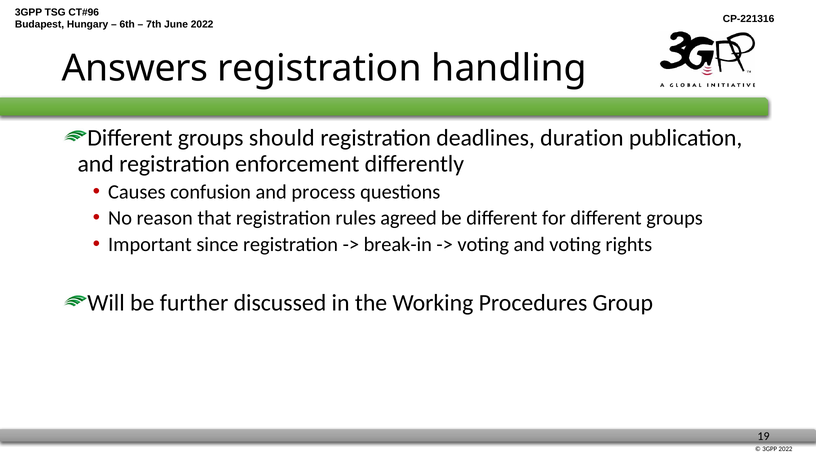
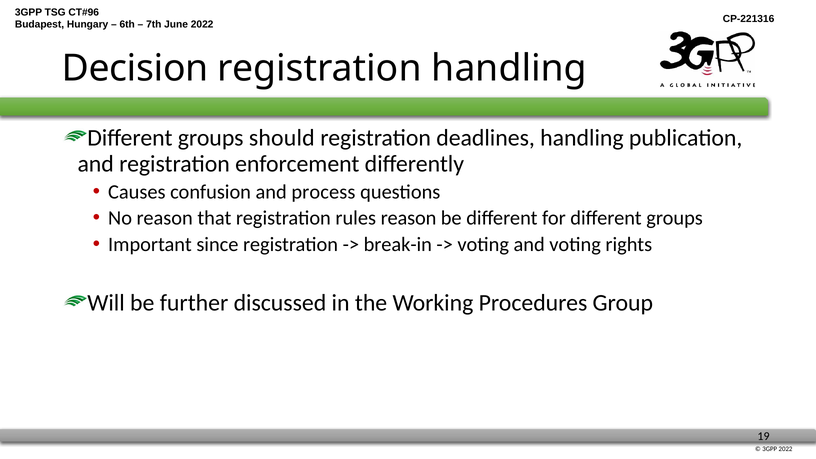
Answers: Answers -> Decision (135, 69)
deadlines duration: duration -> handling (582, 138)
rules agreed: agreed -> reason (409, 218)
